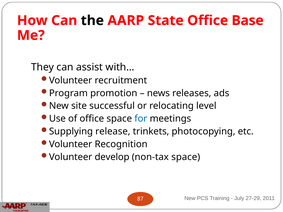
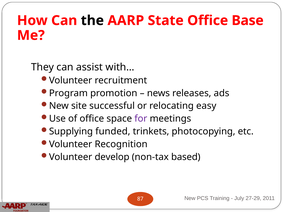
level: level -> easy (206, 106)
for colour: blue -> purple (141, 119)
release: release -> funded (113, 132)
non-tax space: space -> based (186, 157)
